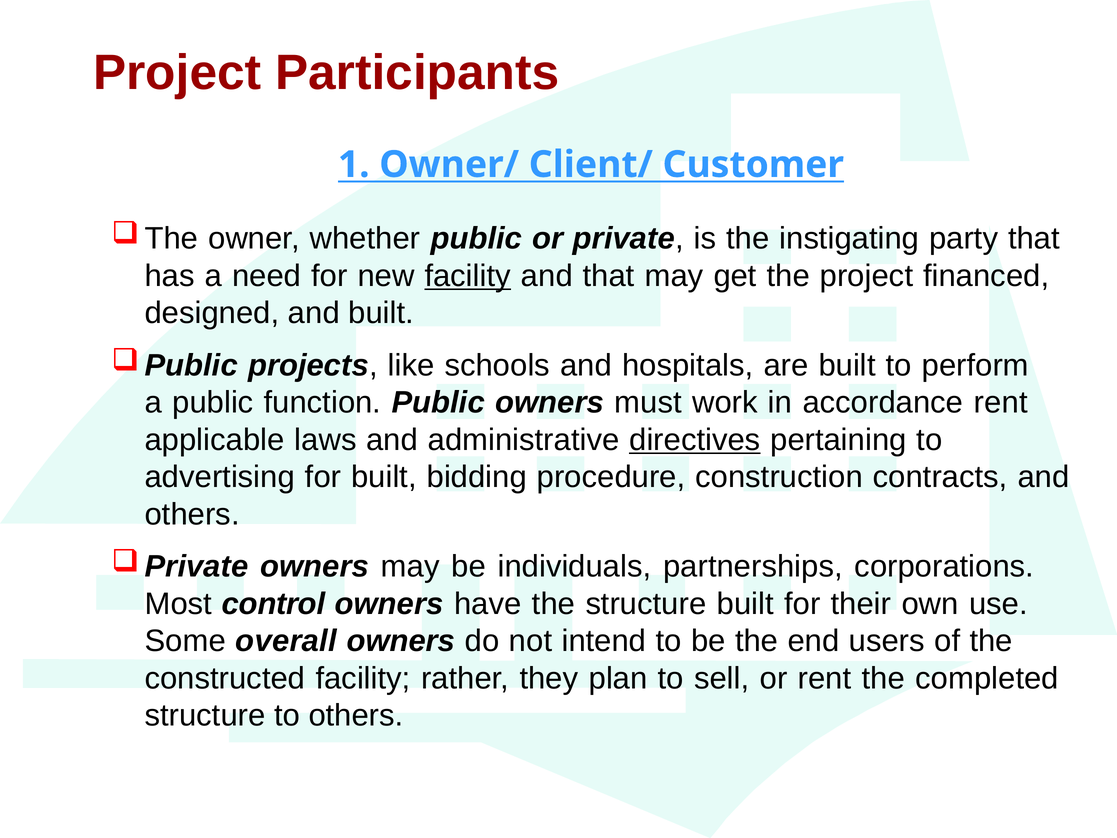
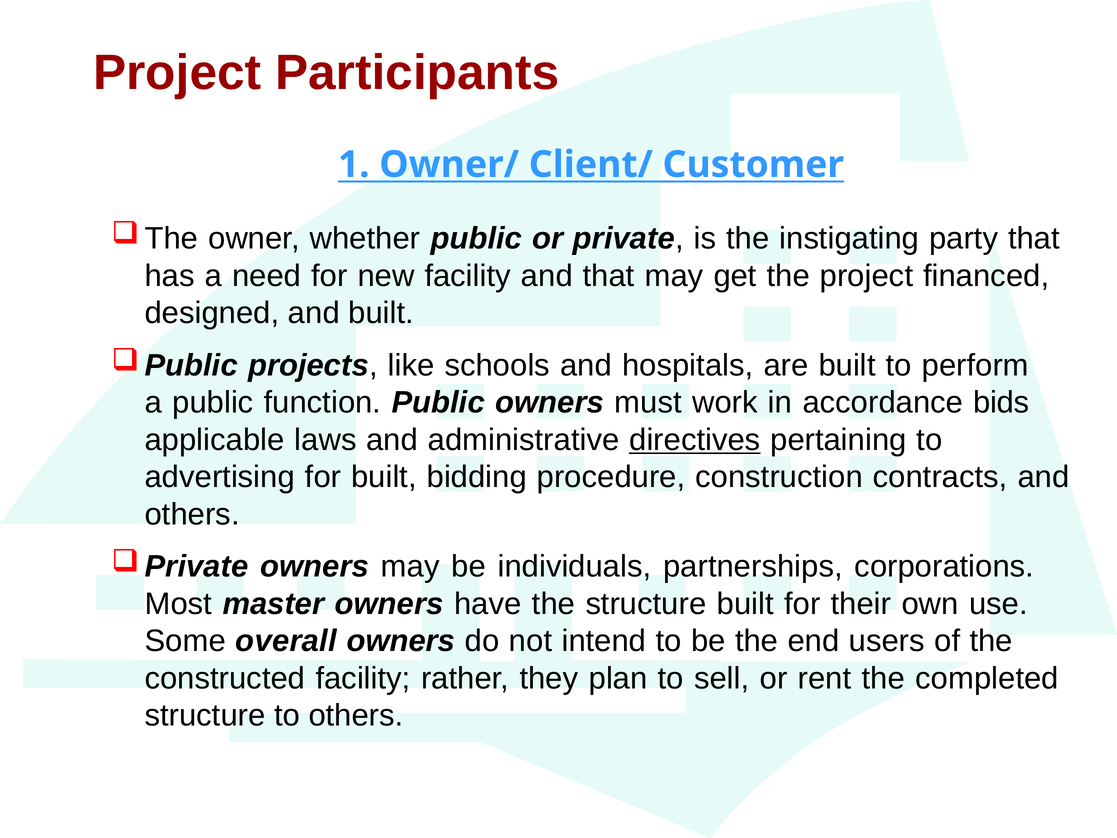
facility underline: present -> none (468, 276)
accordance rent: rent -> bids (1001, 402)
control: control -> master (273, 604)
